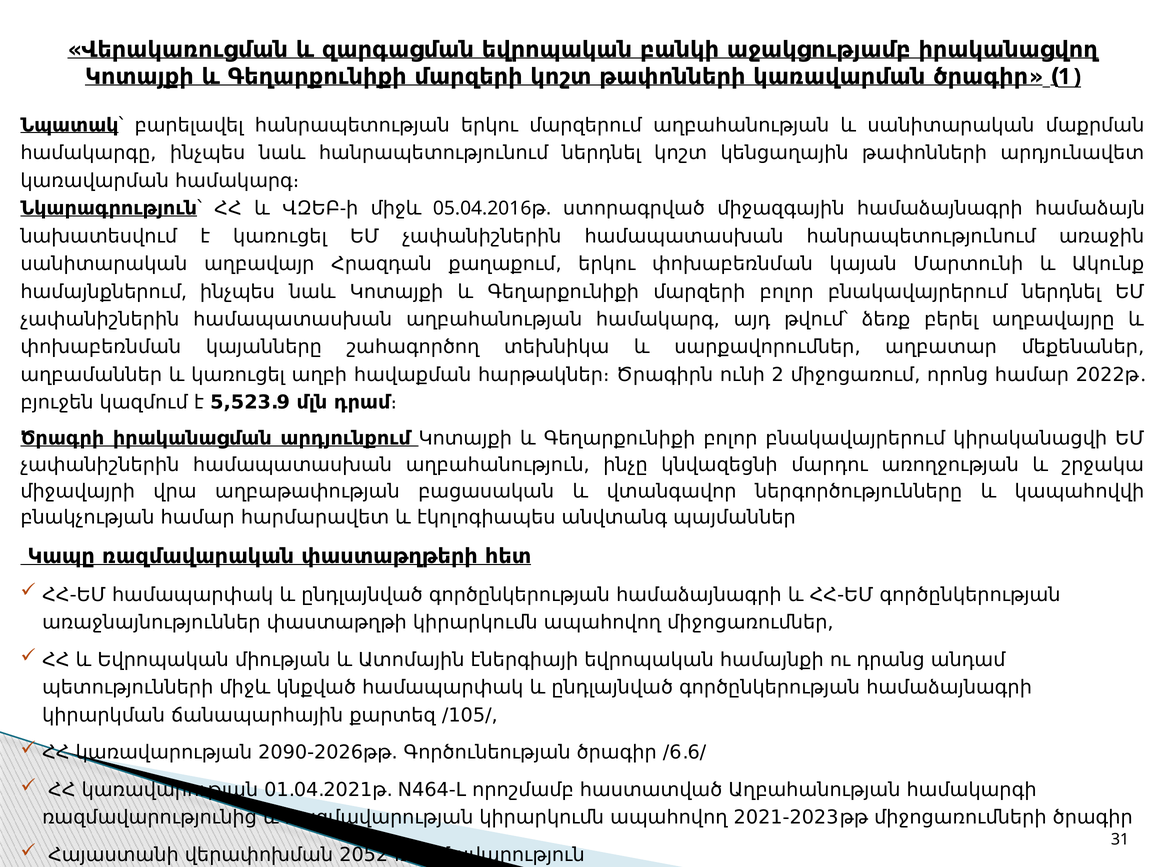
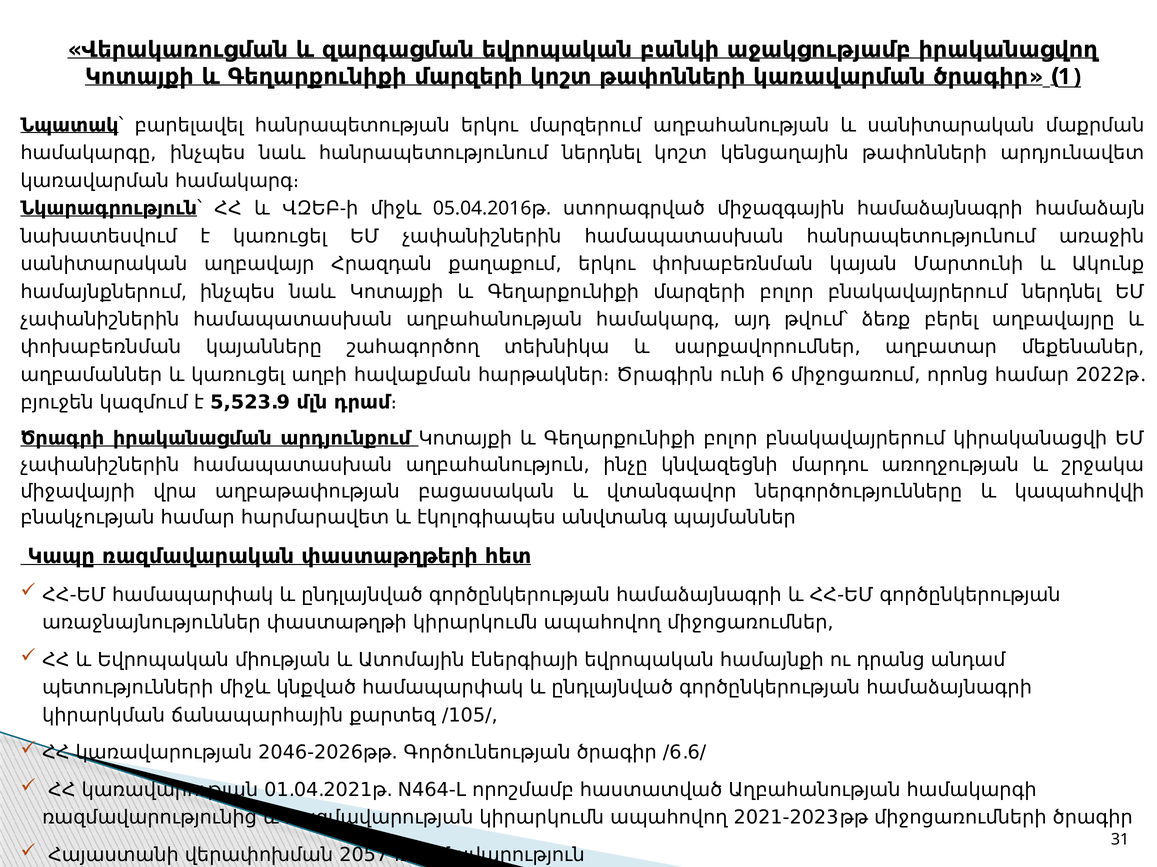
2: 2 -> 6 (778, 375)
2090-2026թթ: 2090-2026թթ -> 2046-2026թթ (328, 753)
2052: 2052 -> 2057 (364, 856)
